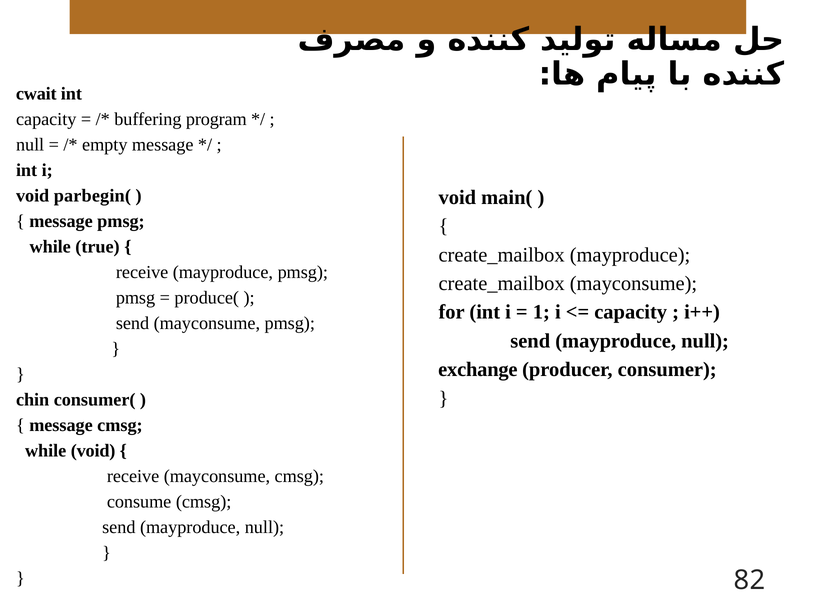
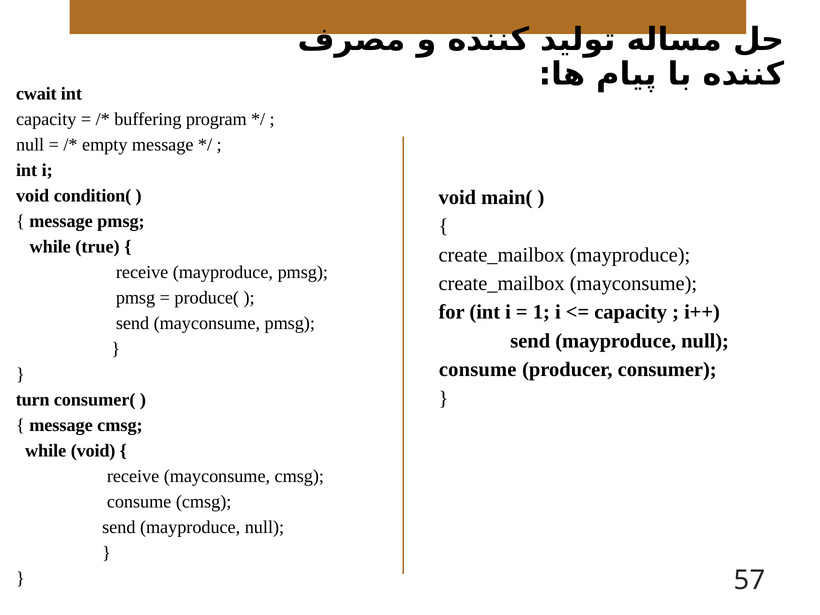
parbegin(: parbegin( -> condition( (93, 196)
exchange: exchange -> consume (478, 370)
chin: chin -> turn (33, 400)
82: 82 -> 57 (750, 580)
